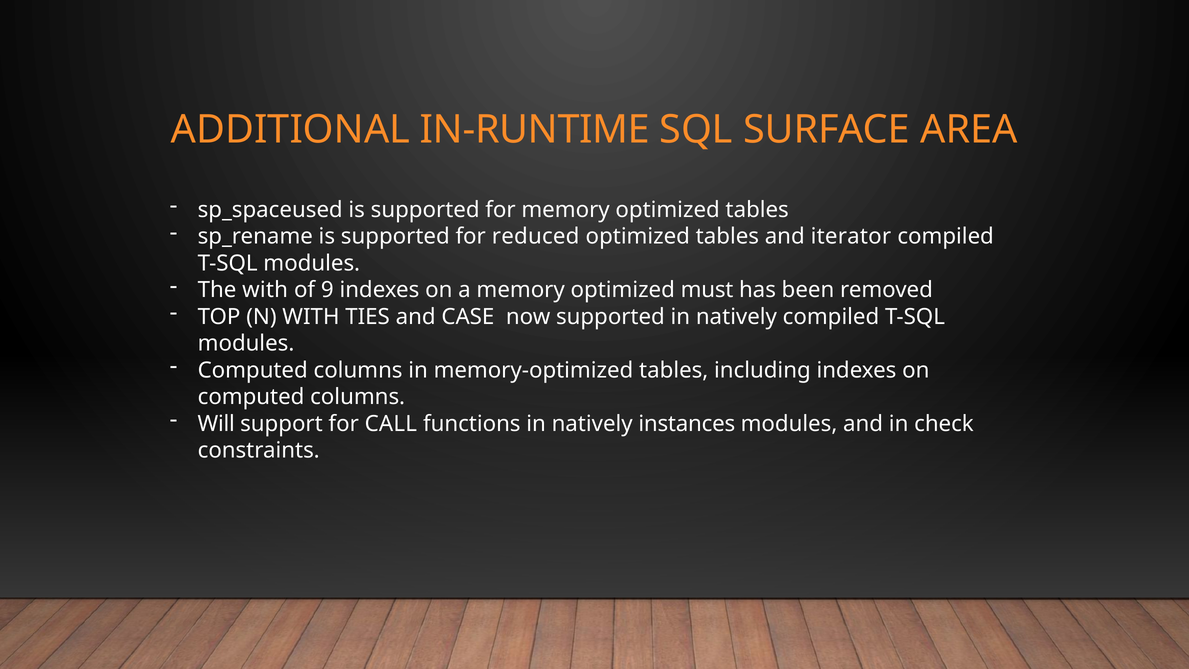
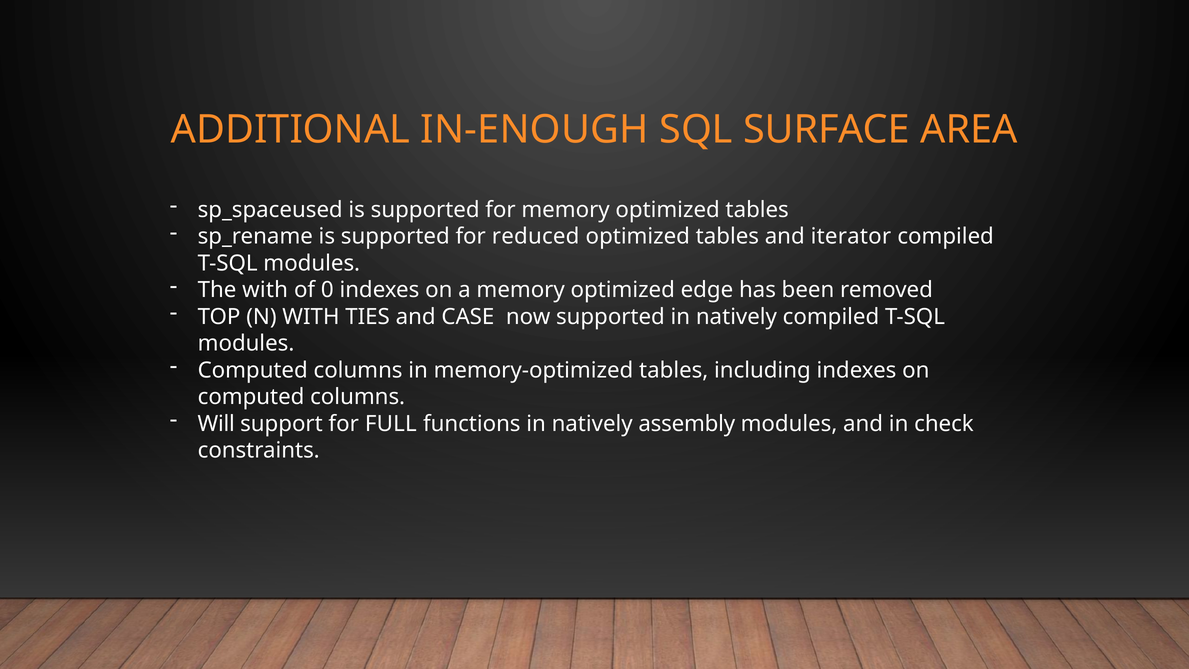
IN-RUNTIME: IN-RUNTIME -> IN-ENOUGH (535, 129)
9: 9 -> 0 (327, 290)
must: must -> edge (707, 290)
CALL: CALL -> FULL (391, 424)
instances: instances -> assembly (687, 424)
